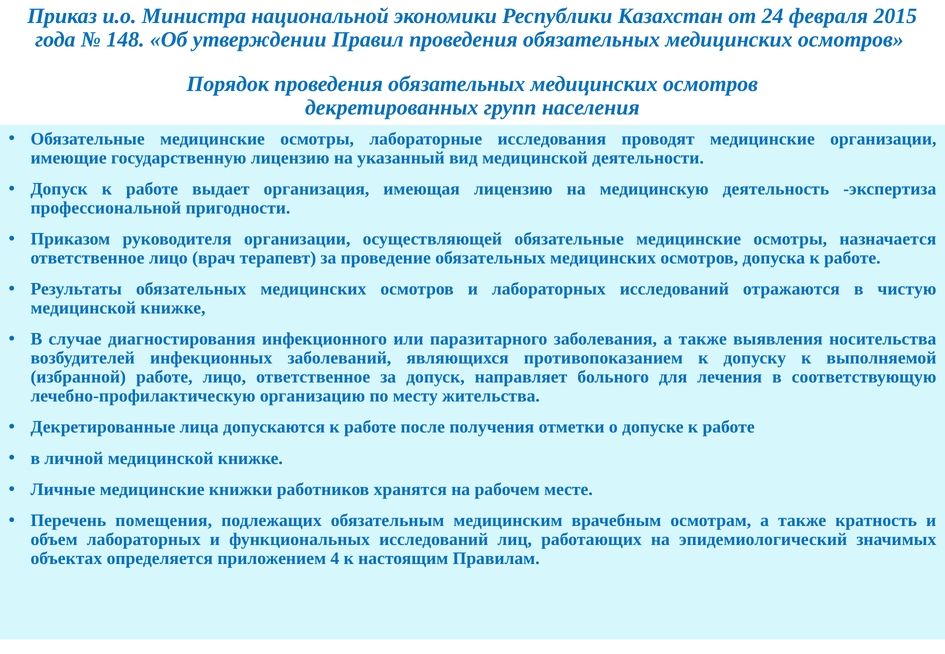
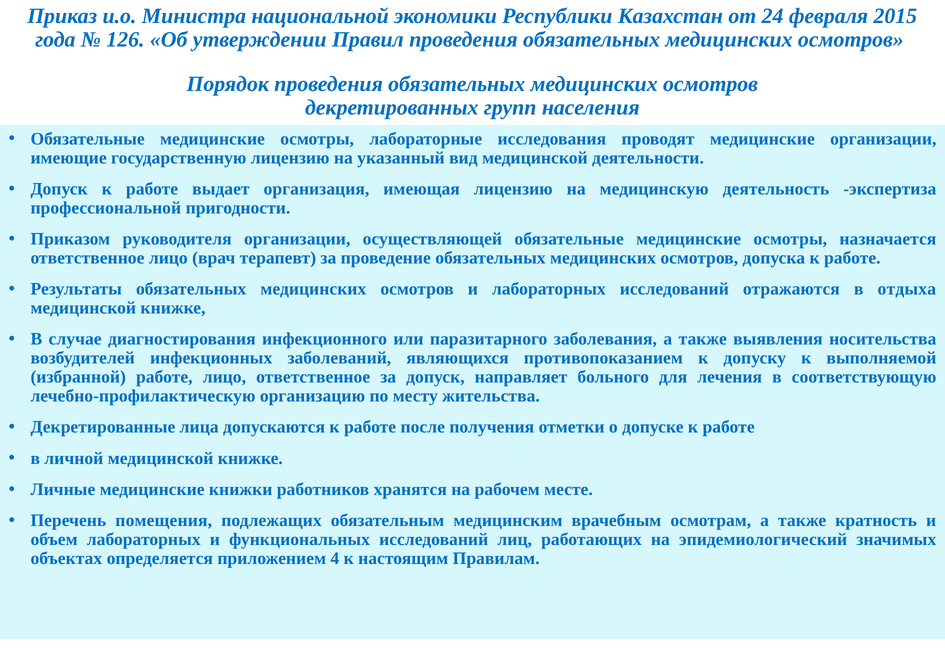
148: 148 -> 126 (125, 40)
чистую: чистую -> отдыха (907, 289)
